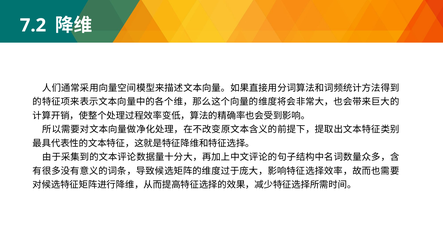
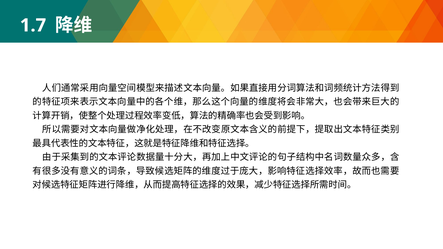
7.2: 7.2 -> 1.7 (33, 25)
